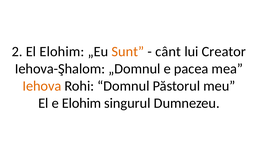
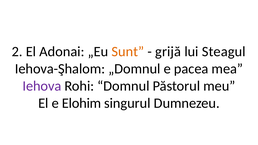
El Elohim: Elohim -> Adonai (62, 52)
cânt: cânt -> grijă (168, 52)
Creator: Creator -> Steagul (224, 52)
Iehova colour: orange -> purple (42, 86)
